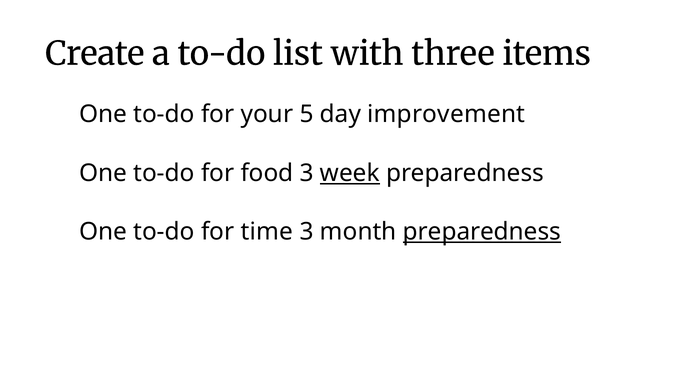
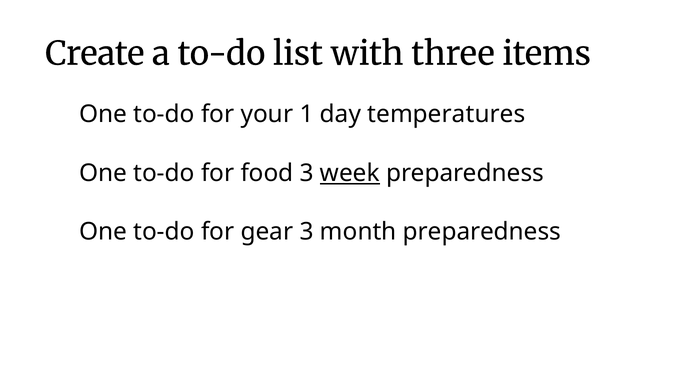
your 5: 5 -> 1 (307, 114)
improvement: improvement -> temperatures (446, 114)
time: time -> gear (267, 232)
preparedness underline: present -> none (482, 232)
